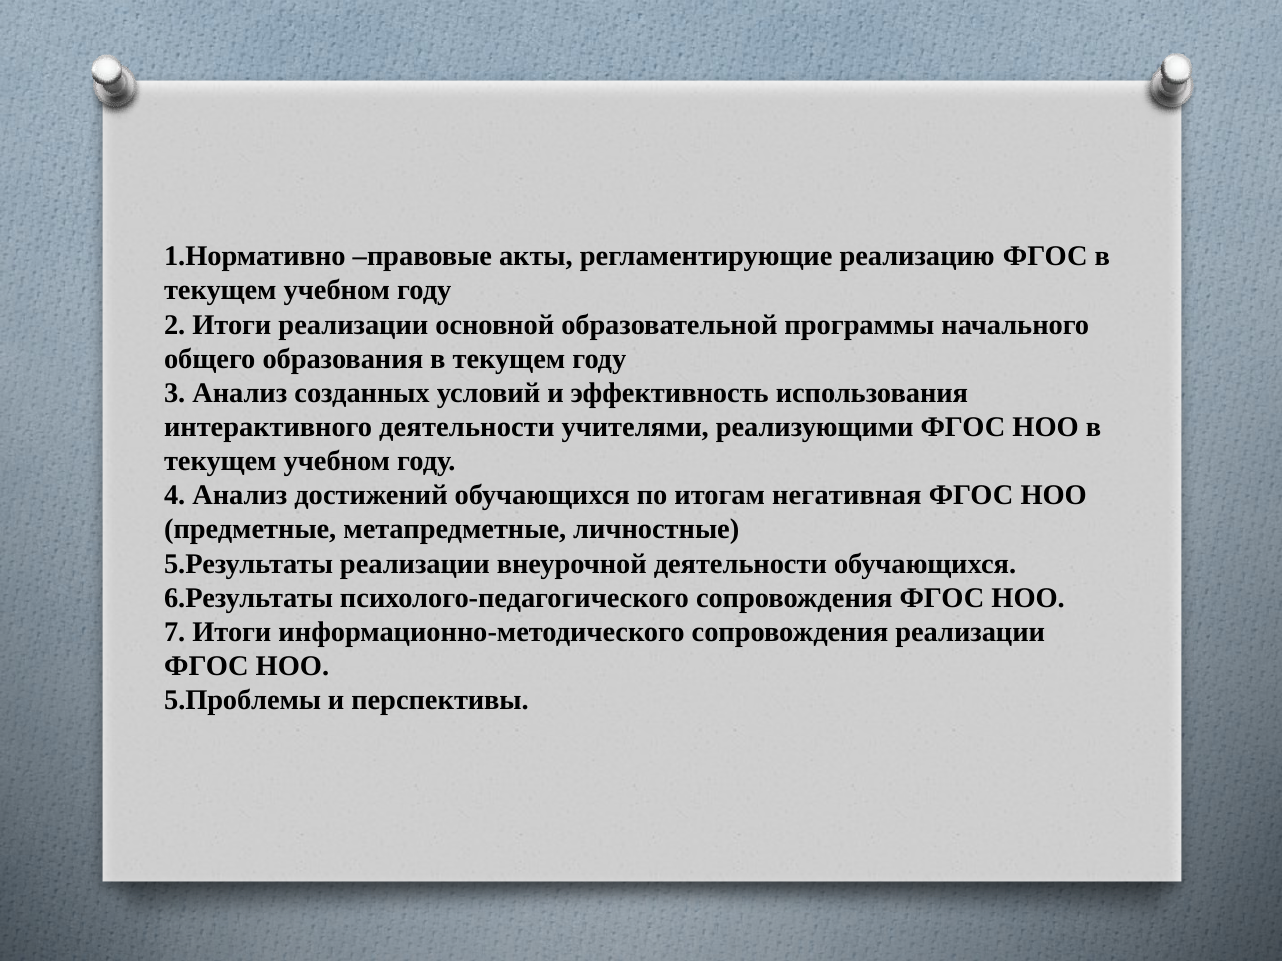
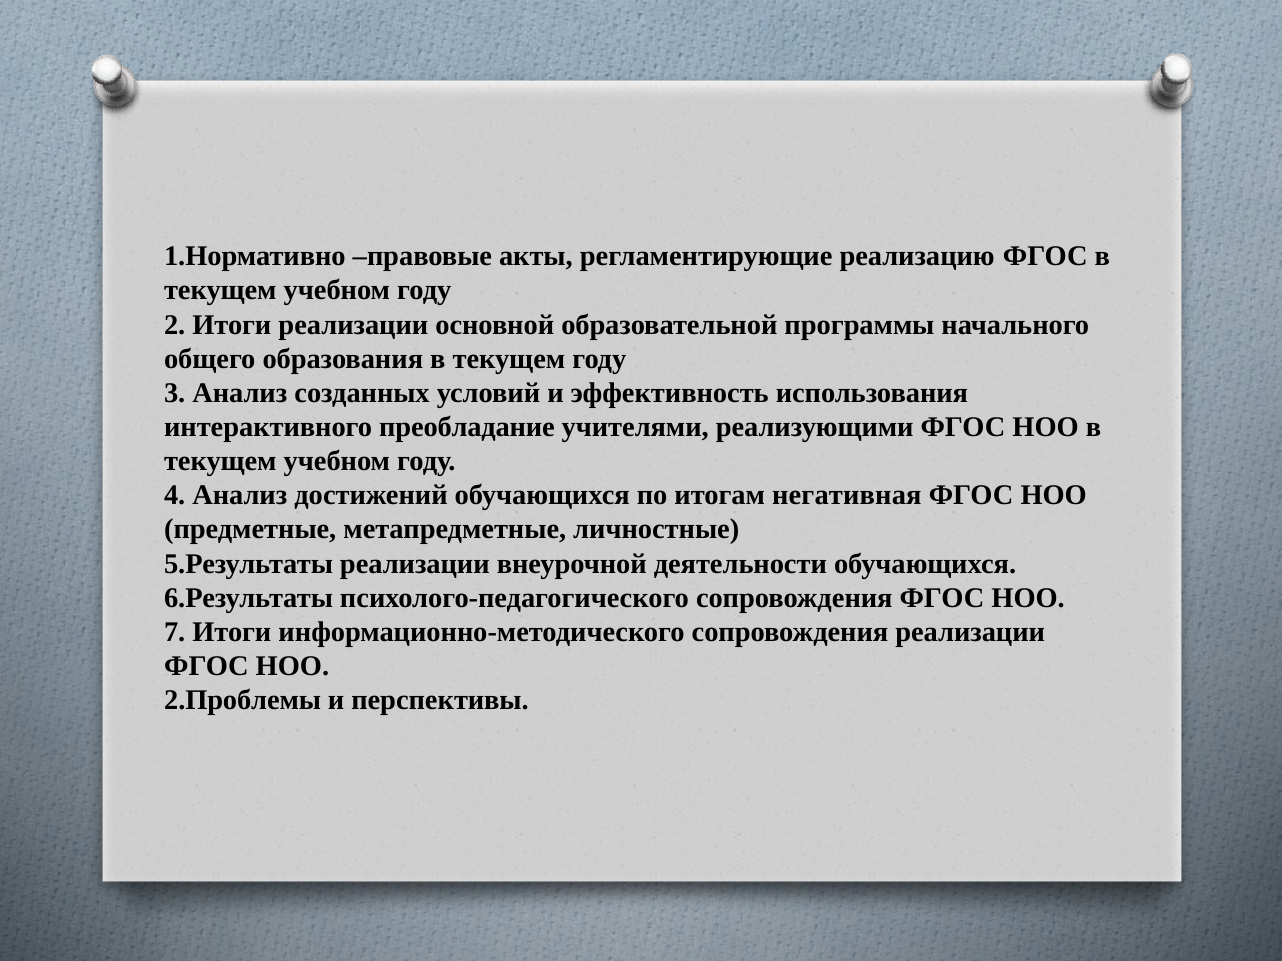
интерактивного деятельности: деятельности -> преобладание (467, 427)
5.Проблемы: 5.Проблемы -> 2.Проблемы (243, 701)
